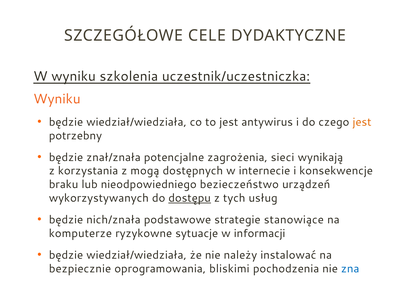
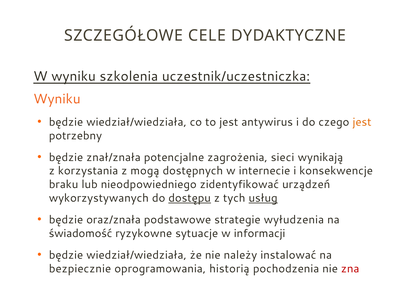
bezieczeństwo: bezieczeństwo -> zidentyfikować (239, 184)
usług underline: none -> present (263, 198)
nich/znała: nich/znała -> oraz/znała (114, 220)
stanowiące: stanowiące -> wyłudzenia (294, 220)
komputerze: komputerze -> świadomość (81, 233)
bliskimi: bliskimi -> historią (229, 269)
zna colour: blue -> red (350, 269)
